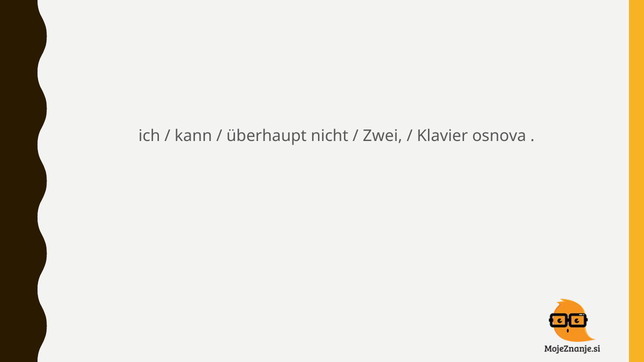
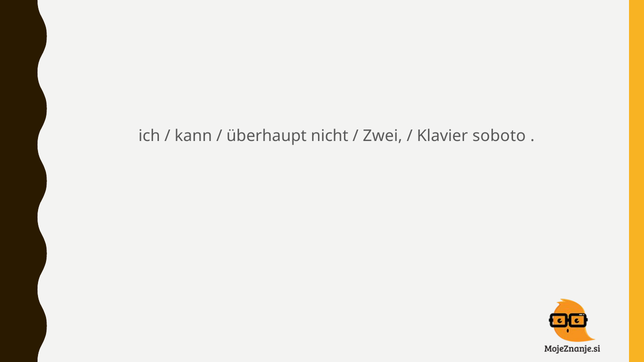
osnova: osnova -> soboto (499, 136)
